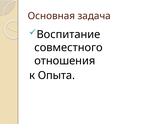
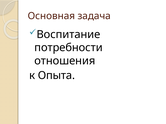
совместного: совместного -> потребности (68, 48)
